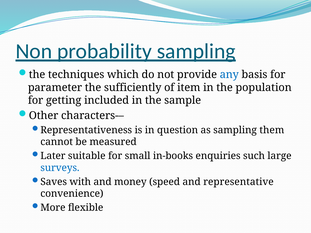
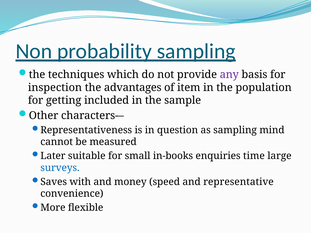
any colour: blue -> purple (229, 75)
parameter: parameter -> inspection (55, 88)
sufficiently: sufficiently -> advantages (133, 88)
them: them -> mind (272, 130)
such: such -> time (254, 156)
